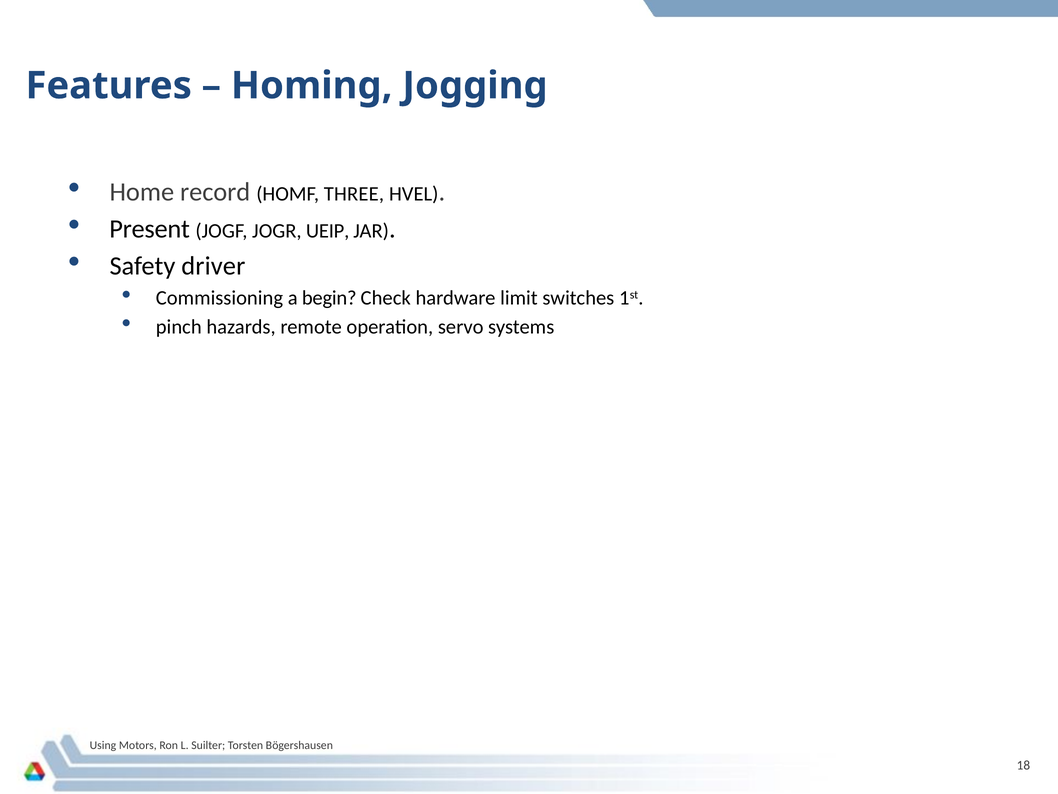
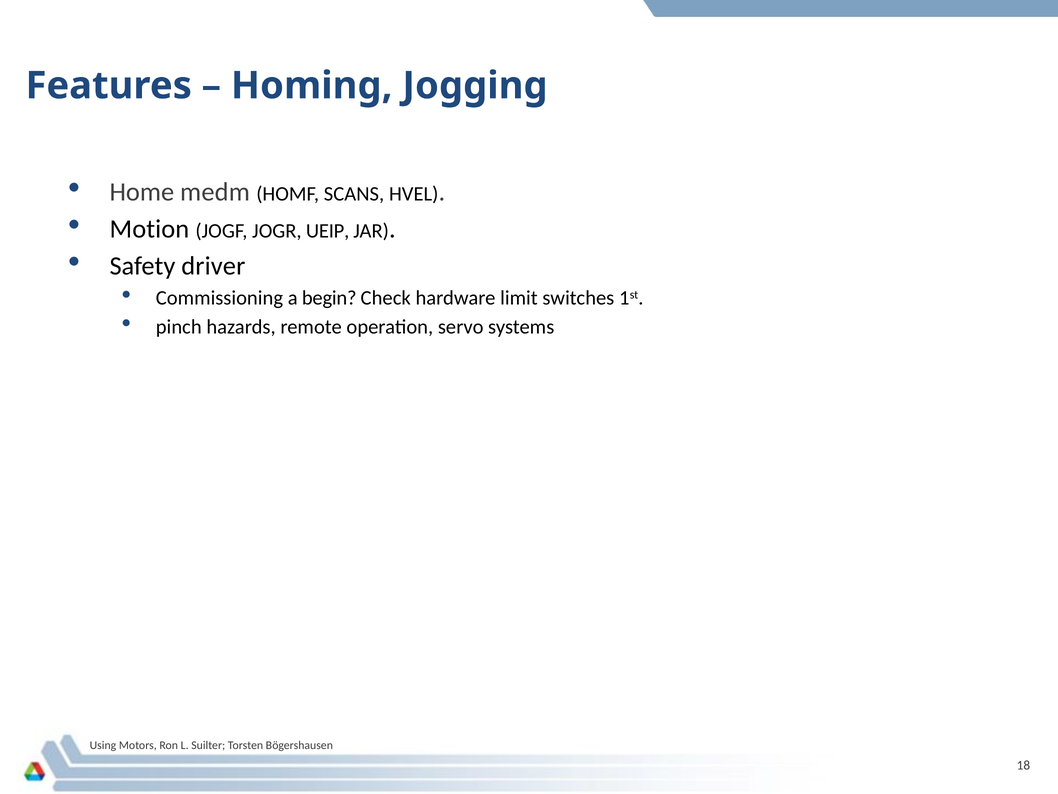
record: record -> medm (215, 192)
THREE: THREE -> SCANS (354, 194)
Present: Present -> Motion (149, 229)
